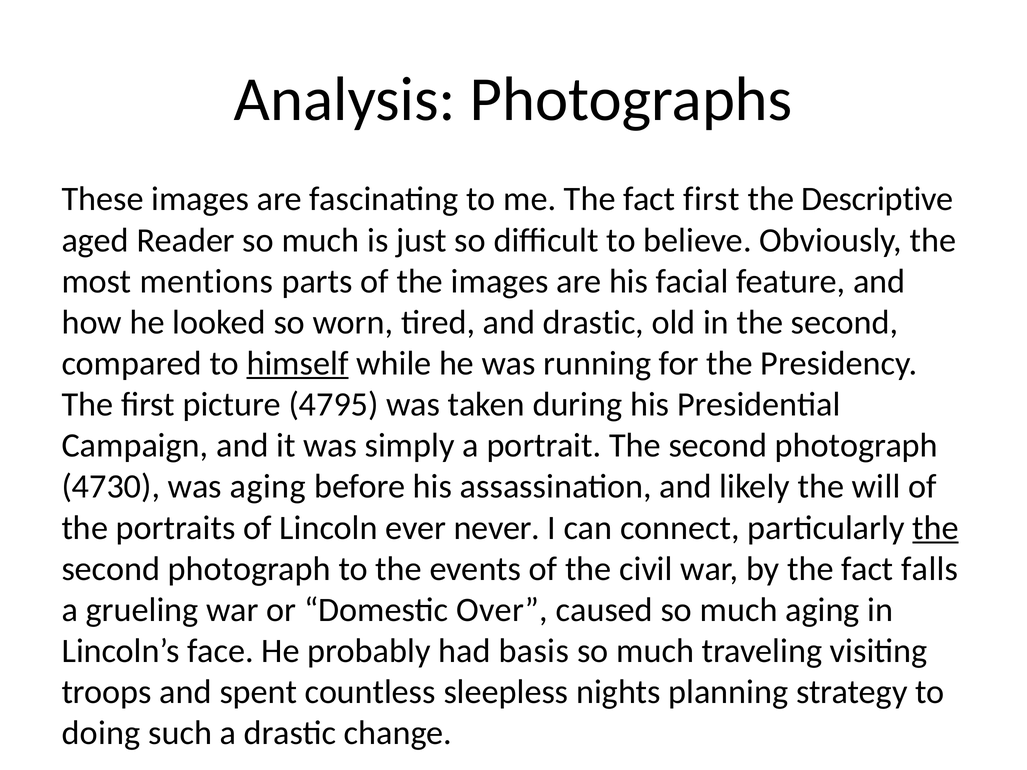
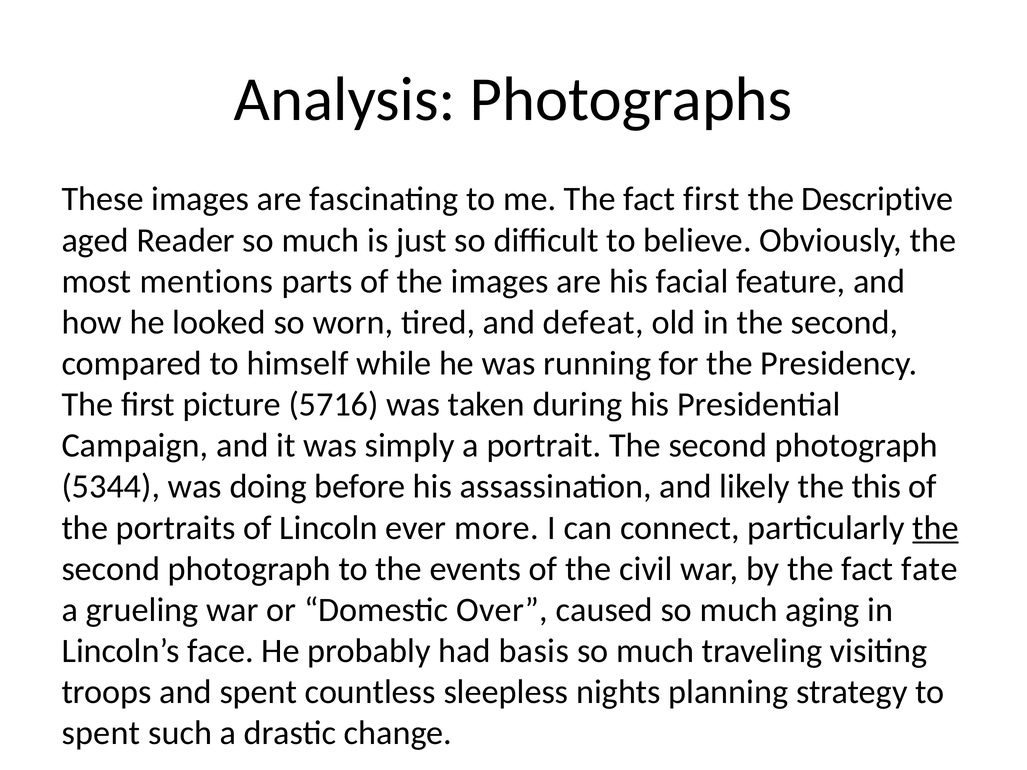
and drastic: drastic -> defeat (593, 322)
himself underline: present -> none (298, 364)
4795: 4795 -> 5716 (334, 405)
4730: 4730 -> 5344 (111, 487)
was aging: aging -> doing (268, 487)
will: will -> this (876, 487)
never: never -> more (497, 528)
falls: falls -> fate (930, 569)
doing: doing -> spent (101, 733)
